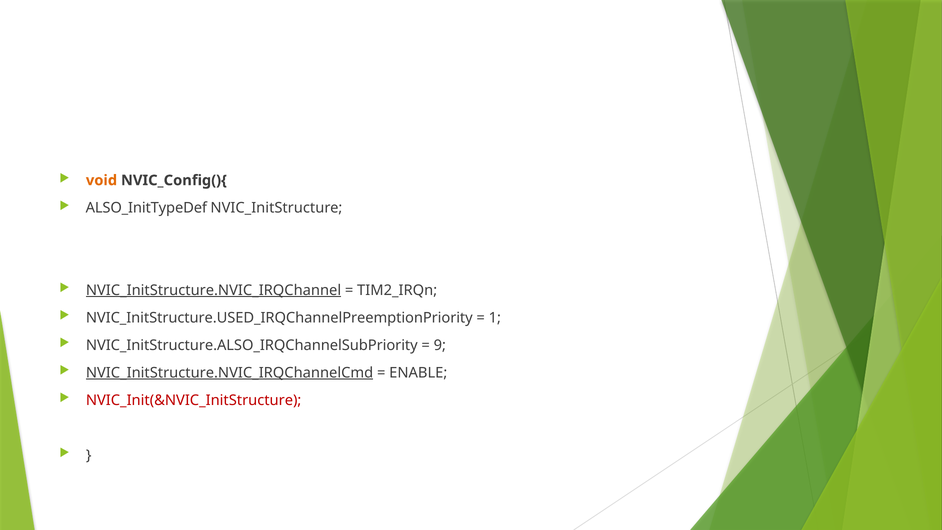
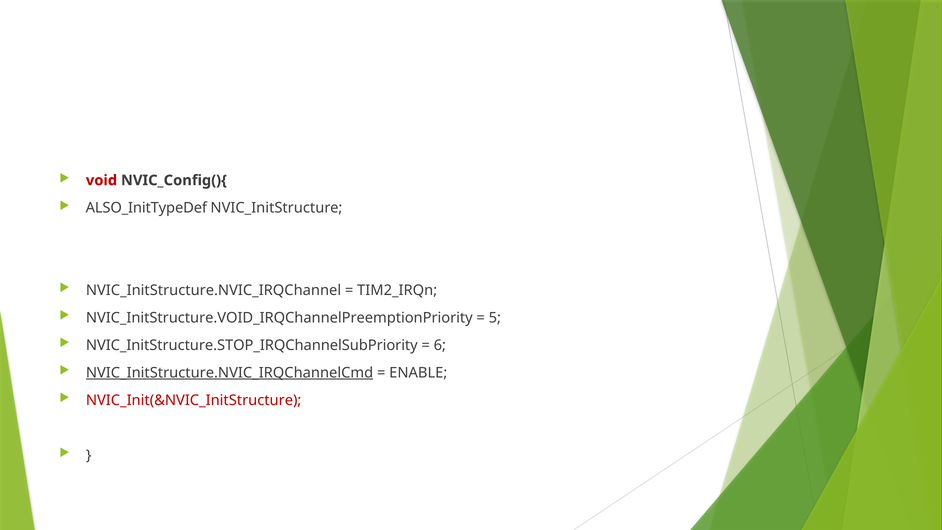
void colour: orange -> red (102, 180)
NVIC_InitStructure.NVIC_IRQChannel underline: present -> none (214, 290)
NVIC_InitStructure.USED_IRQChannelPreemptionPriority: NVIC_InitStructure.USED_IRQChannelPreemptionPriority -> NVIC_InitStructure.VOID_IRQChannelPreemptionPriority (279, 318)
1: 1 -> 5 (495, 318)
NVIC_InitStructure.ALSO_IRQChannelSubPriority: NVIC_InitStructure.ALSO_IRQChannelSubPriority -> NVIC_InitStructure.STOP_IRQChannelSubPriority (252, 345)
9: 9 -> 6 (440, 345)
